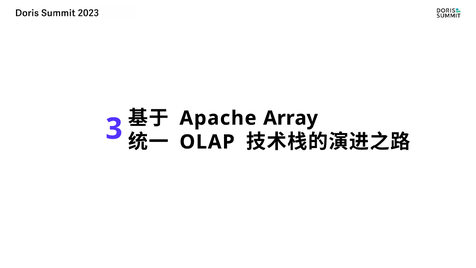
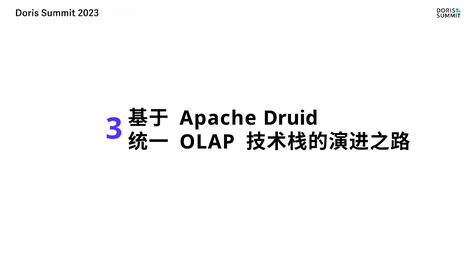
Array: Array -> Druid (291, 118)
